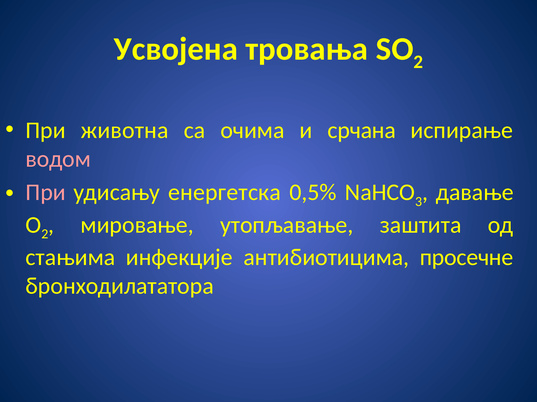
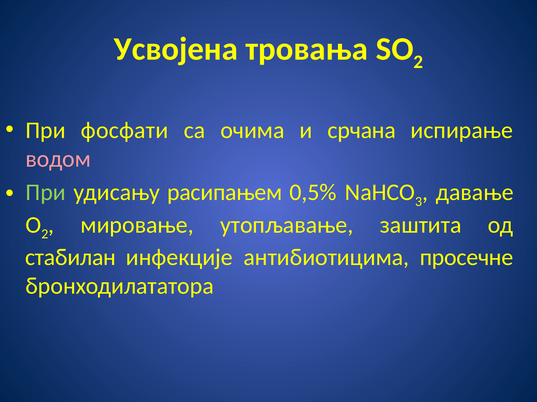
животна: животна -> фосфати (125, 131)
При colour: pink -> light green (46, 193)
енергетска: енергетска -> расипањем (225, 193)
стањима: стањима -> стабилан (71, 258)
